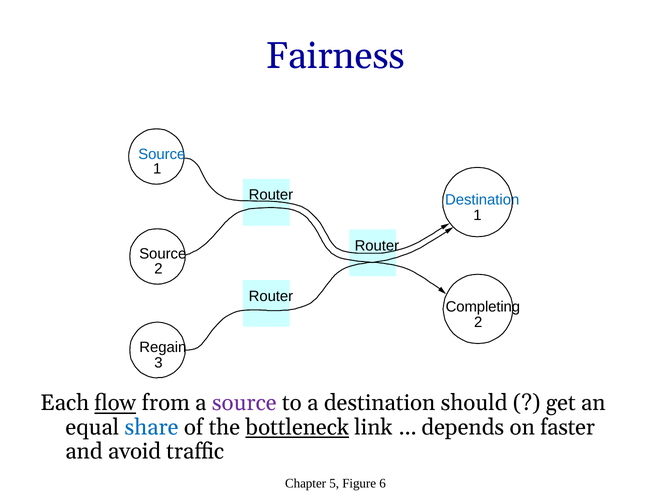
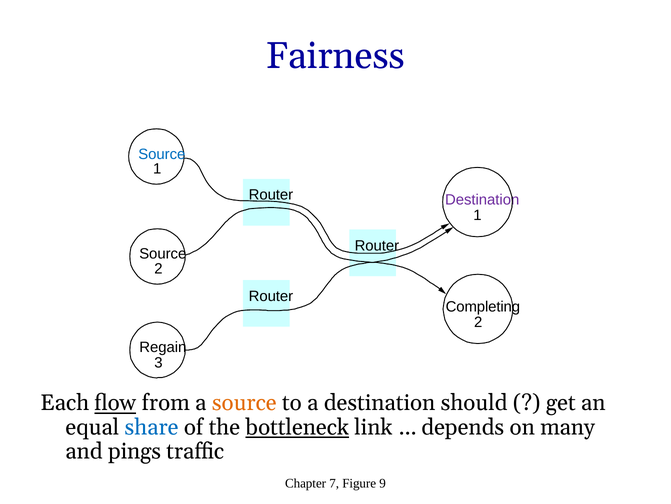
Destination colour: blue -> purple (482, 200)
source colour: purple -> orange (244, 402)
faster: faster -> many (568, 427)
avoid: avoid -> pings (135, 451)
5: 5 -> 7 (334, 483)
6: 6 -> 9 (383, 483)
